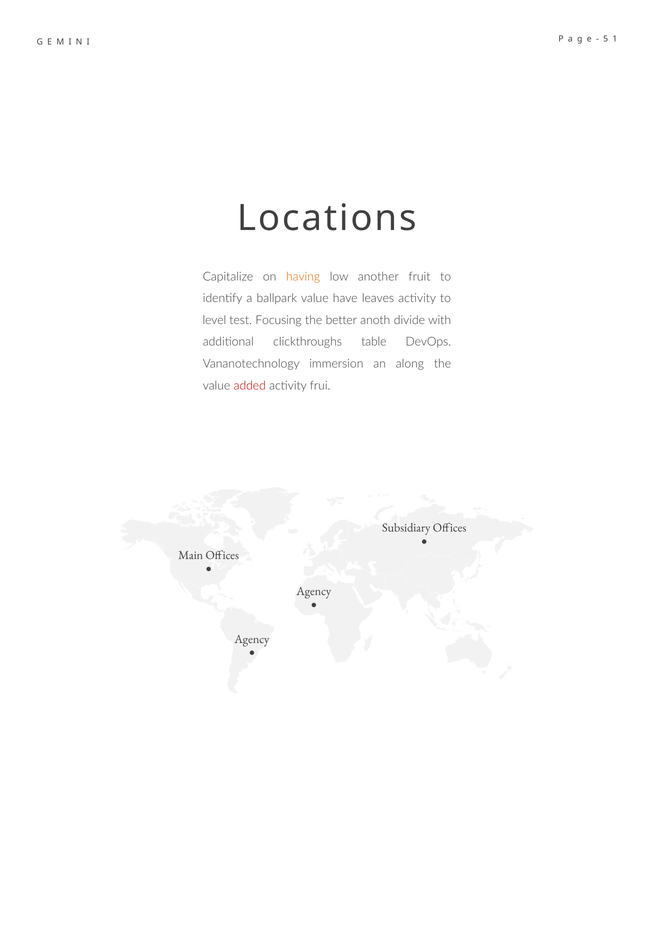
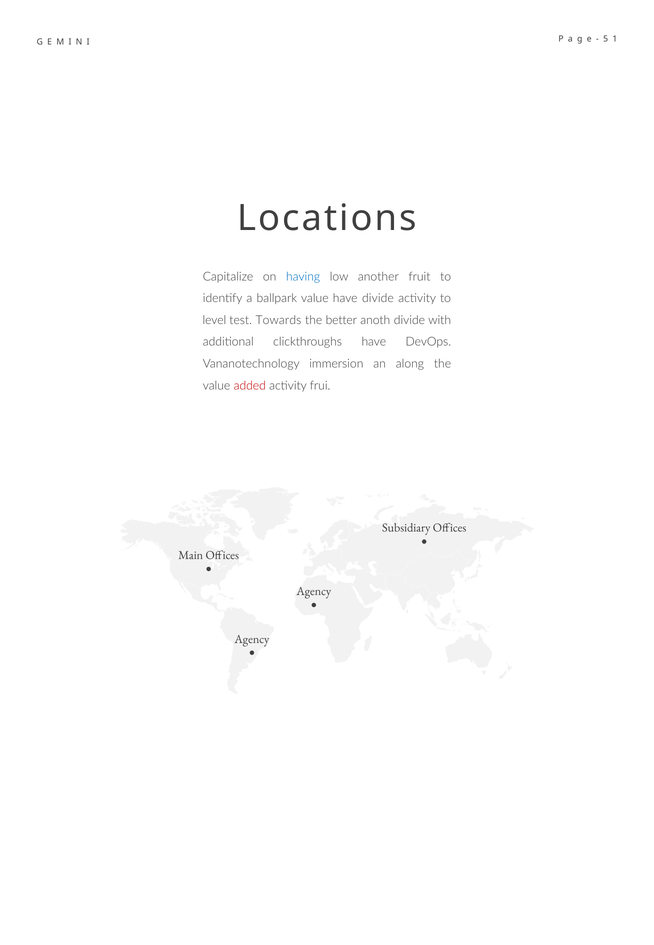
having colour: orange -> blue (303, 276)
have leaves: leaves -> divide (378, 298)
Focusing: Focusing -> Towards (278, 320)
clickthroughs table: table -> have (374, 342)
